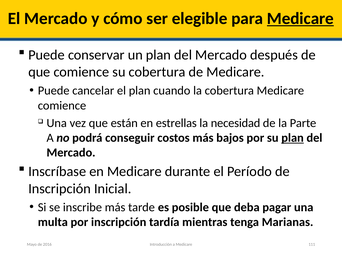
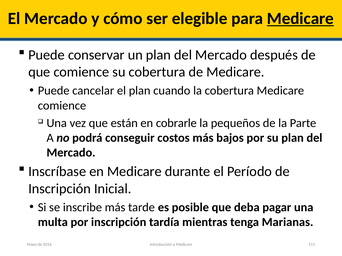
estrellas: estrellas -> cobrarle (176, 123)
necesidad: necesidad -> pequeños (235, 123)
plan underline: present -> none (293, 138)
